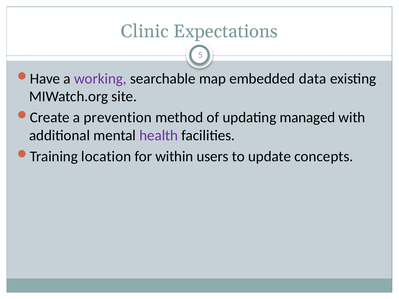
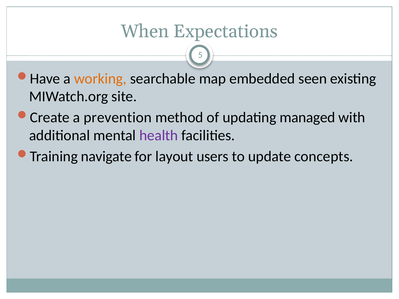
Clinic: Clinic -> When (145, 31)
working colour: purple -> orange (100, 79)
data: data -> seen (313, 79)
location: location -> navigate (106, 157)
within: within -> layout (174, 157)
